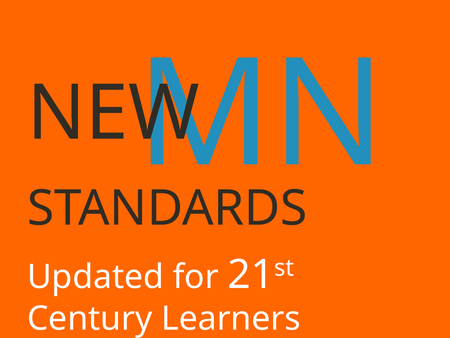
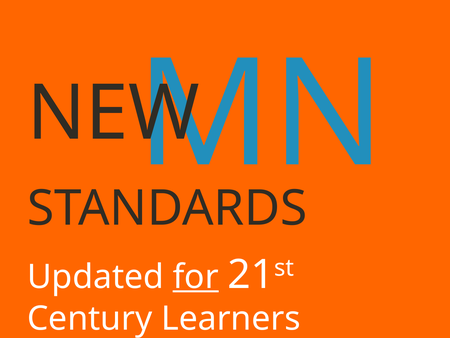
for underline: none -> present (196, 276)
